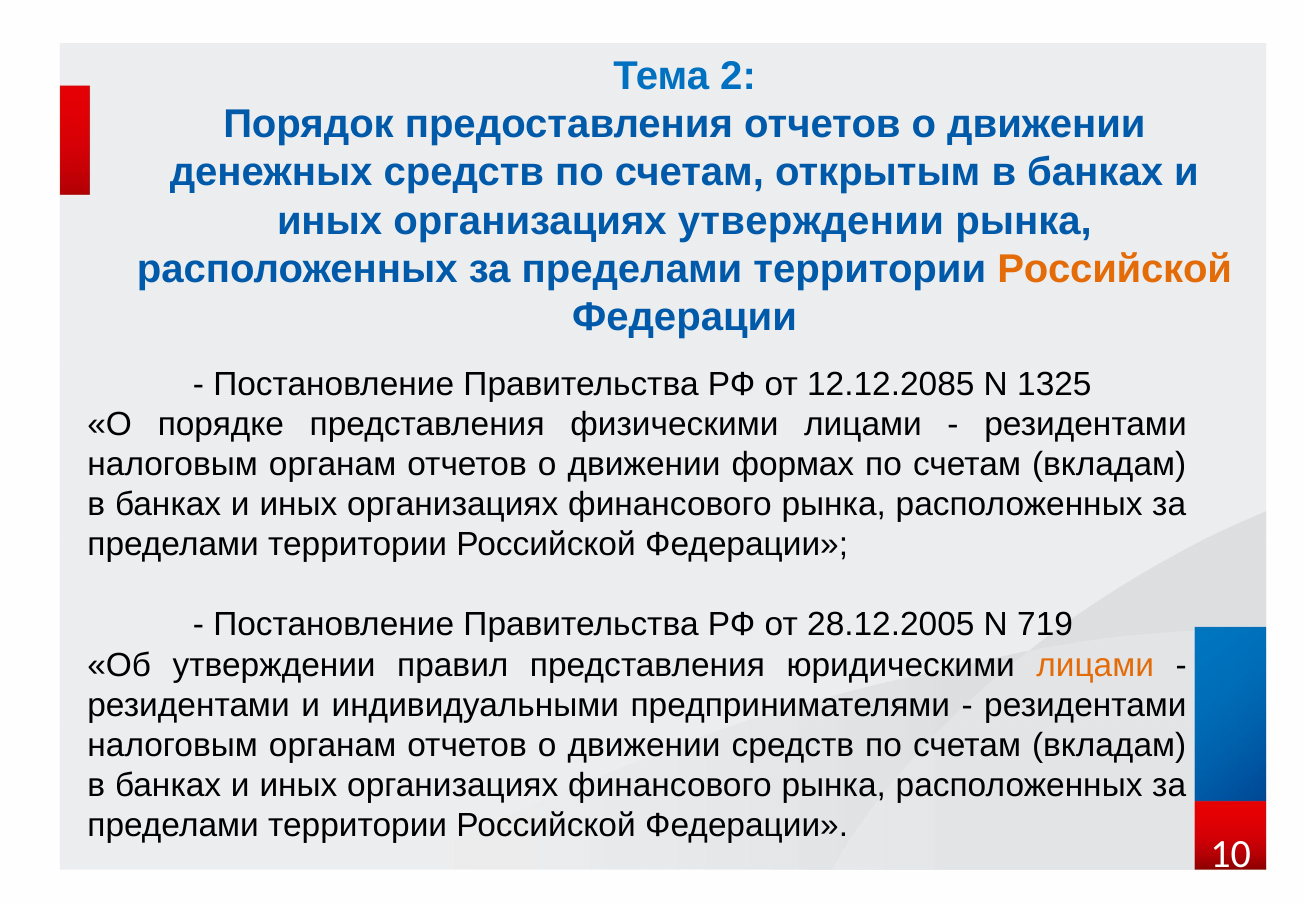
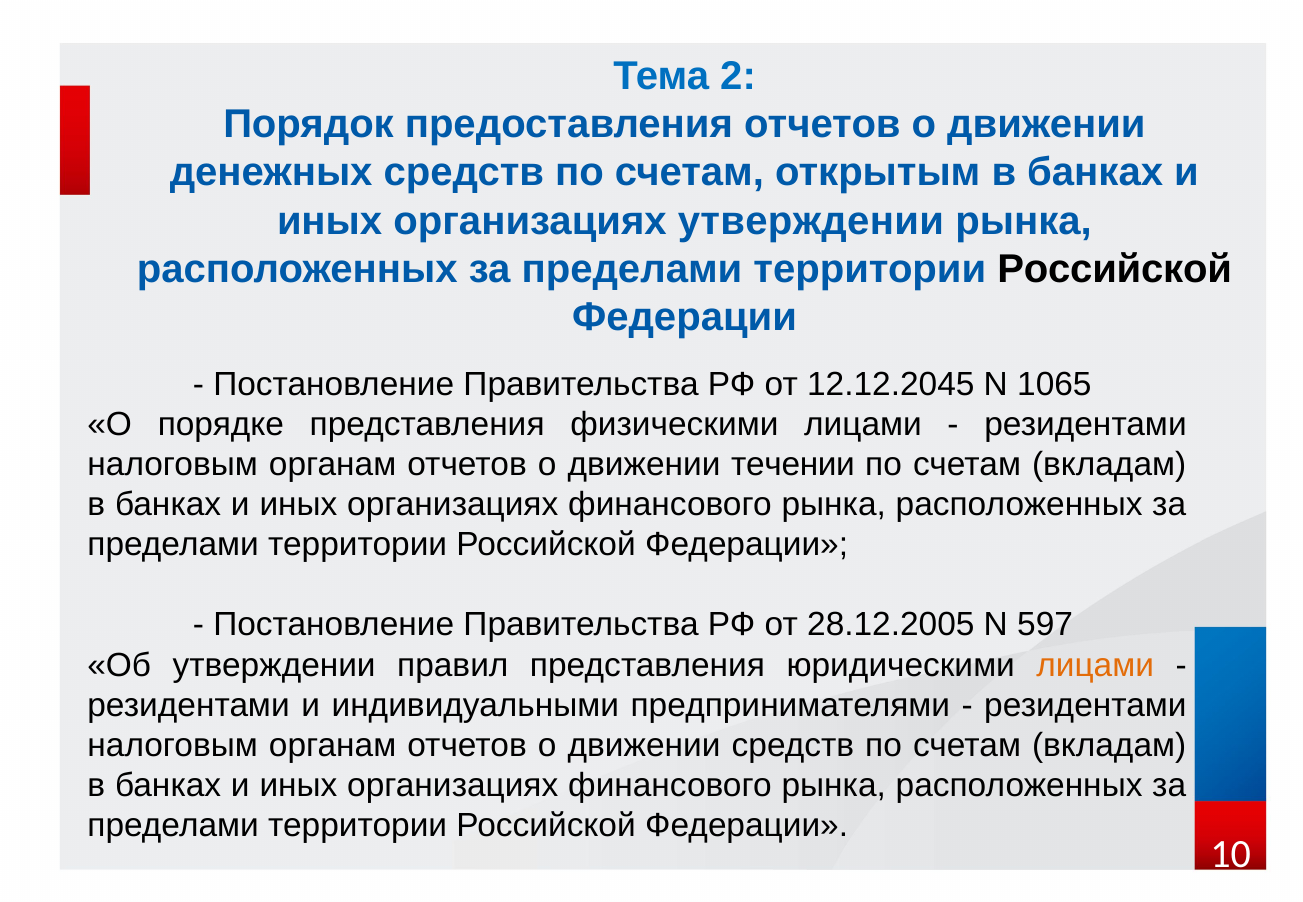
Российской colour: orange -> black (1115, 269)
12.12.2085: 12.12.2085 -> 12.12.2045 (891, 384)
1325: 1325 -> 1065 (1054, 384)
формах: формах -> течении (793, 465)
719: 719 -> 597 (1045, 625)
